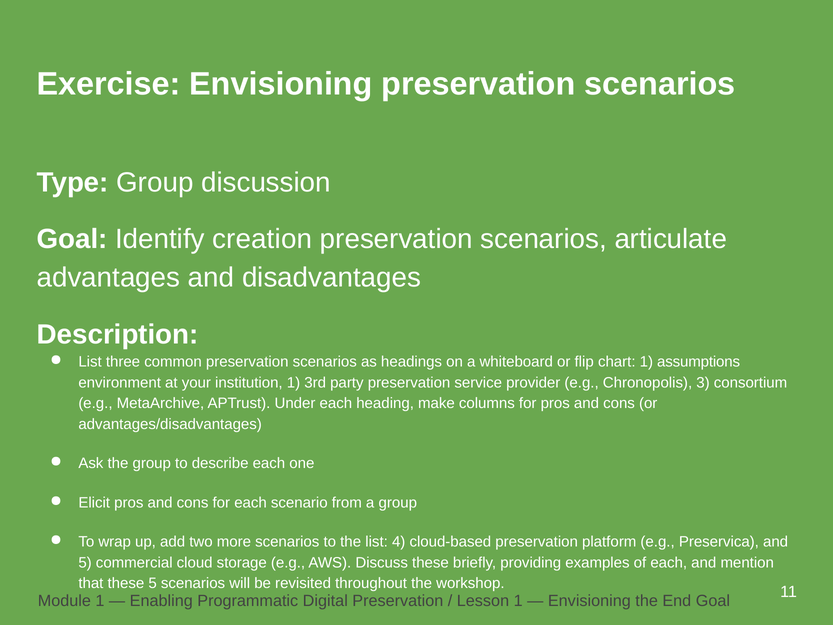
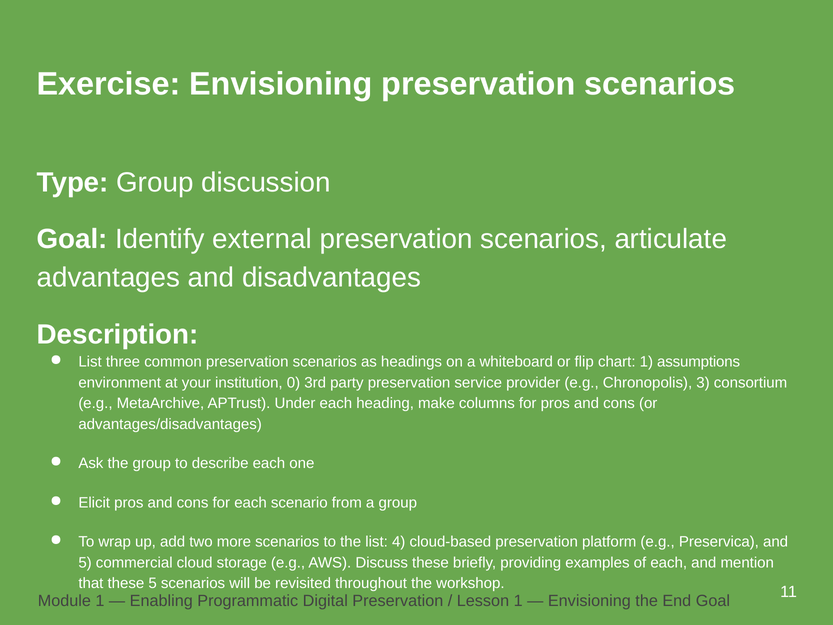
creation: creation -> external (262, 239)
institution 1: 1 -> 0 (293, 382)
